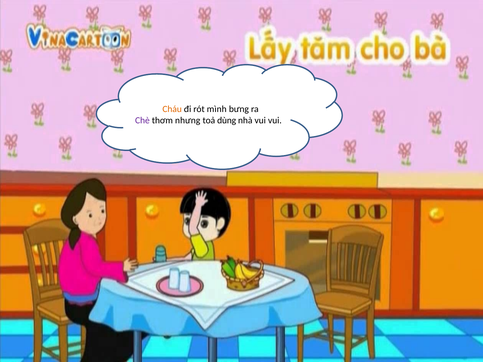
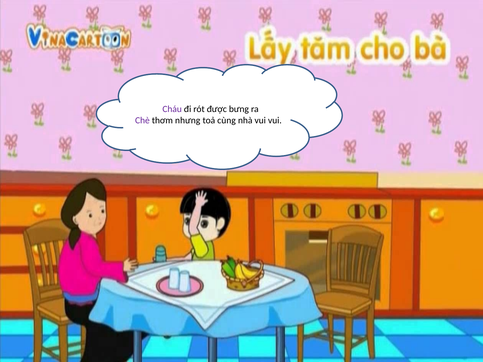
Cháu colour: orange -> purple (172, 109)
mình: mình -> được (217, 109)
dùng: dùng -> cùng (227, 121)
